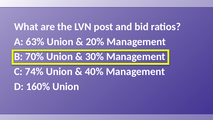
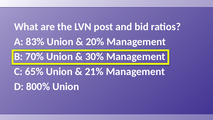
63%: 63% -> 83% (35, 42)
74%: 74% -> 65% (34, 71)
40%: 40% -> 21% (94, 71)
160%: 160% -> 800% (38, 86)
